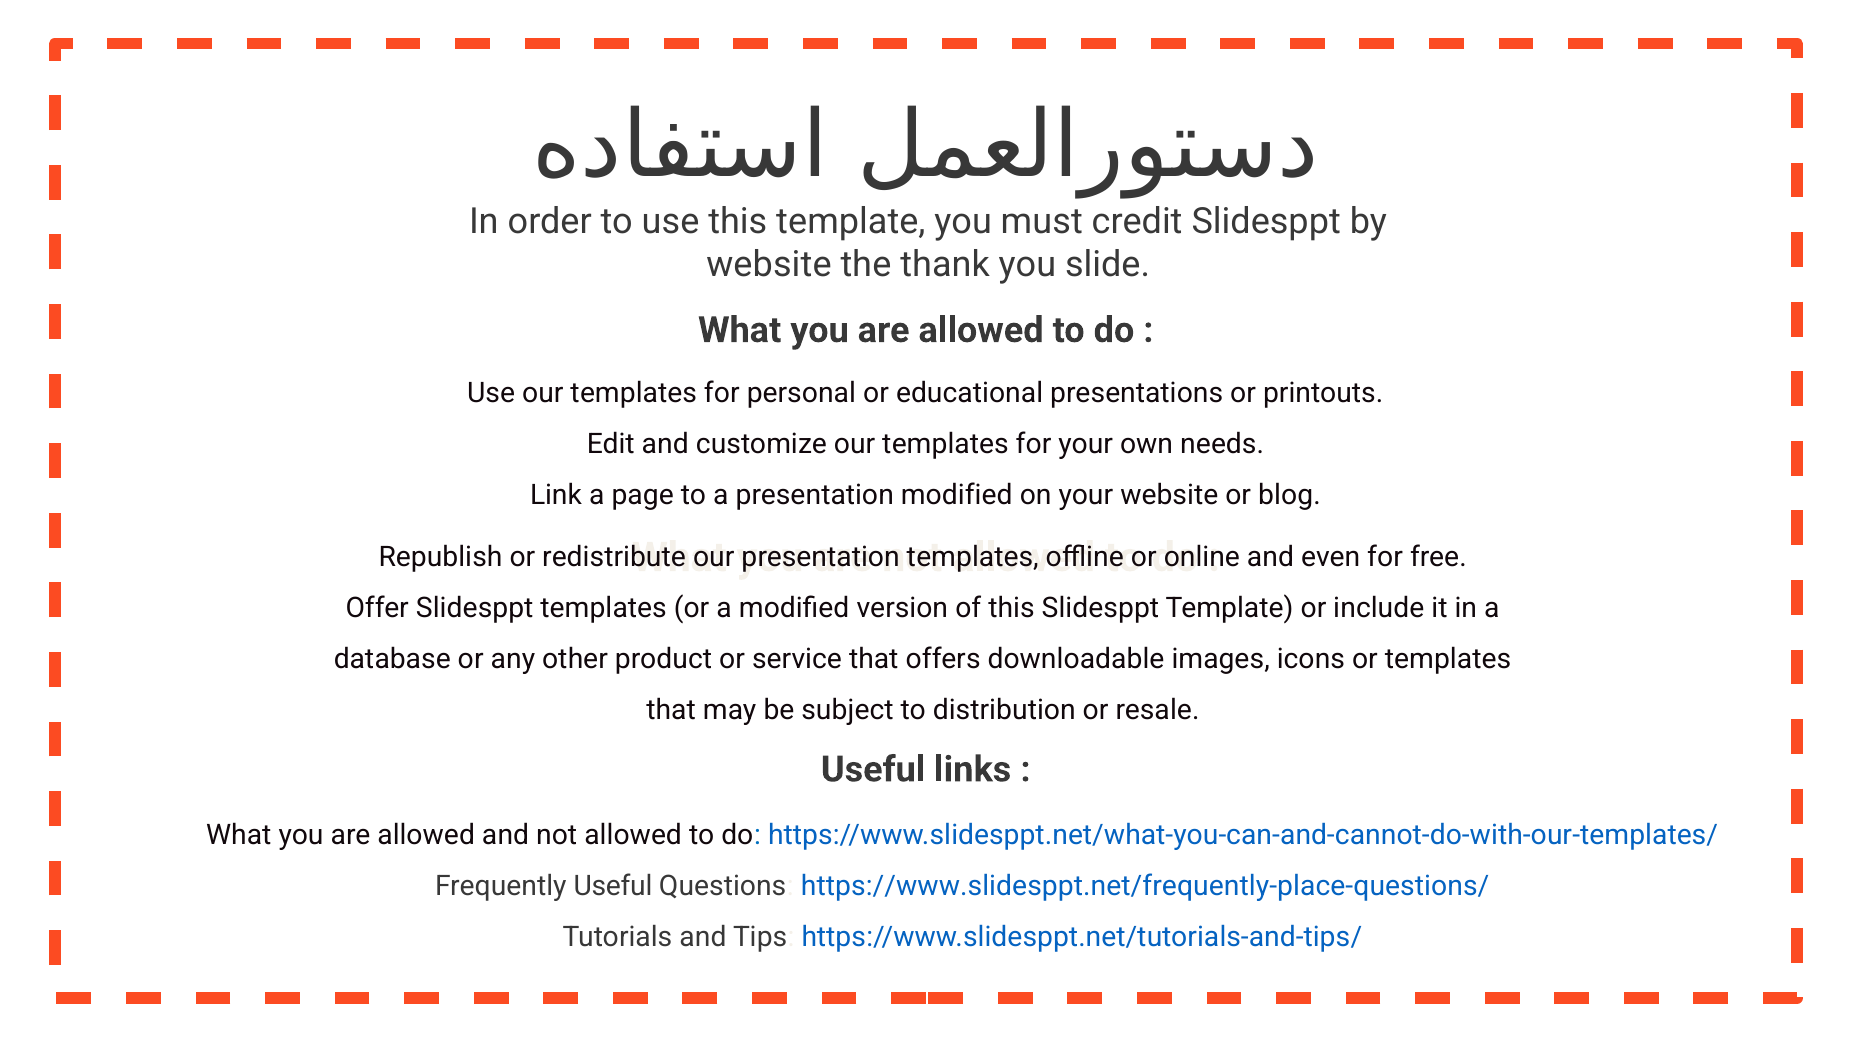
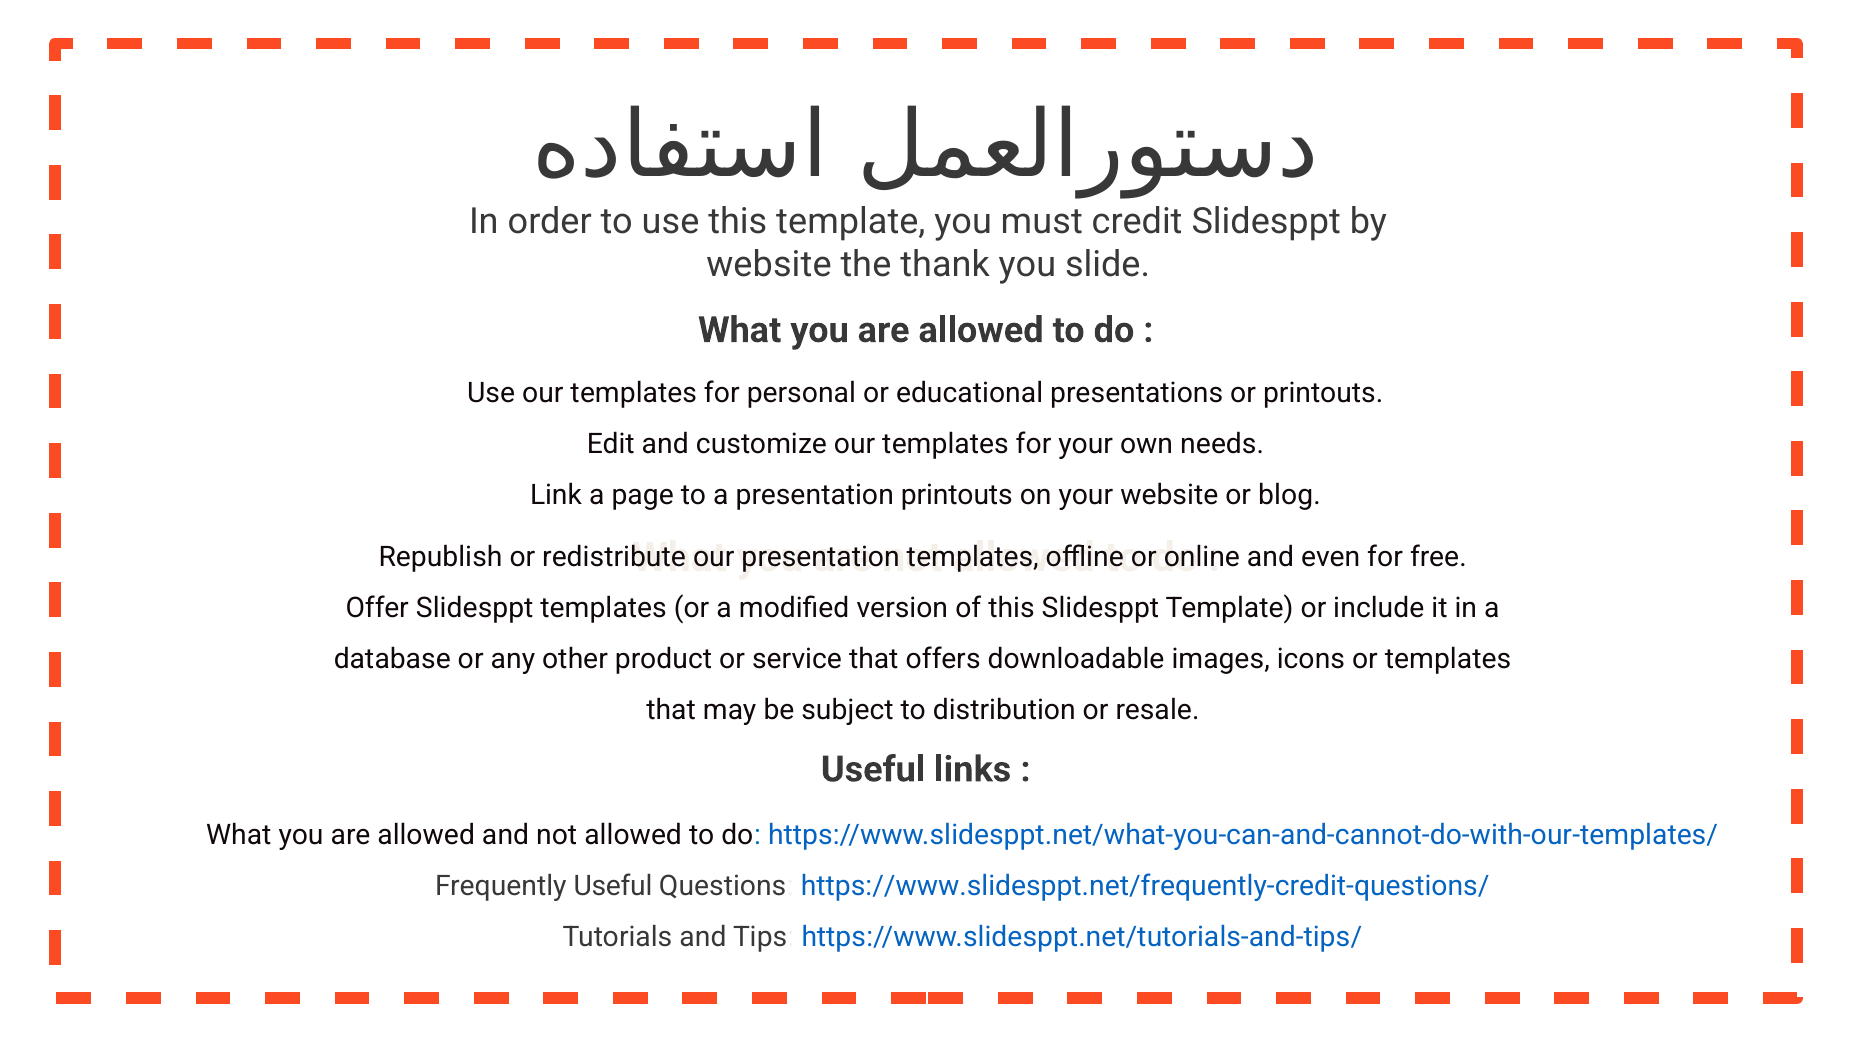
presentation modified: modified -> printouts (957, 495)
https://www.slidesppt.net/frequently-place-questions/: https://www.slidesppt.net/frequently-place-questions/ -> https://www.slidesppt.net/frequently-credit-questions/ (1145, 886)
